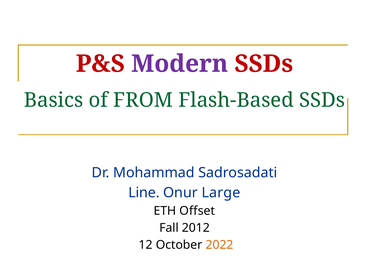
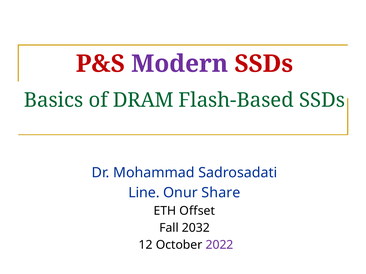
FROM: FROM -> DRAM (143, 100)
Large: Large -> Share (221, 193)
2012: 2012 -> 2032 (196, 228)
2022 colour: orange -> purple (220, 245)
